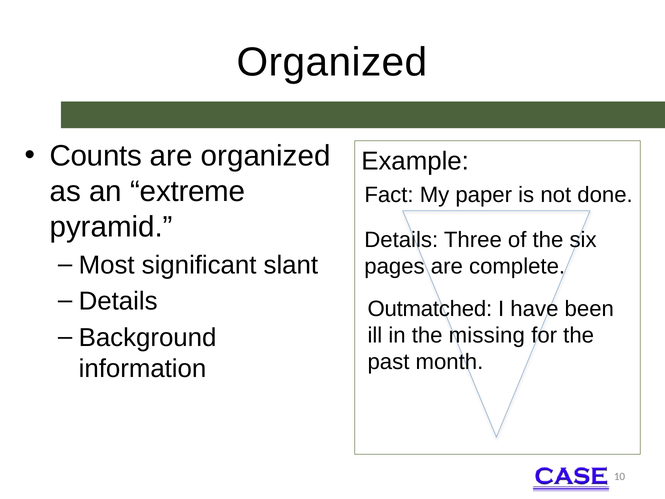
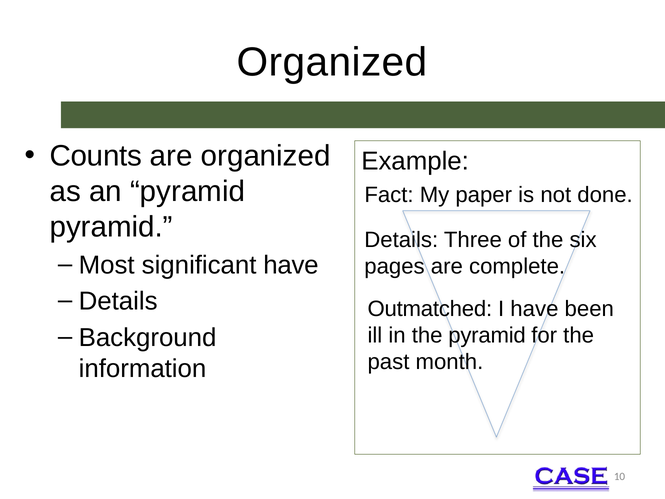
an extreme: extreme -> pyramid (188, 191)
significant slant: slant -> have (291, 265)
the missing: missing -> pyramid (487, 335)
